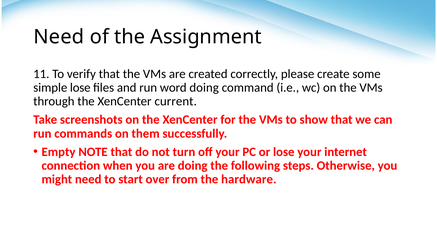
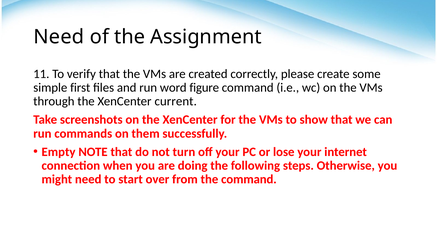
simple lose: lose -> first (80, 88)
word doing: doing -> figure (204, 88)
the hardware: hardware -> command (249, 179)
